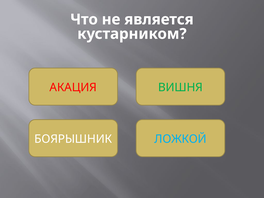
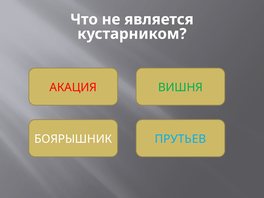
ЛОЖКОЙ: ЛОЖКОЙ -> ПРУТЬЕВ (180, 139)
